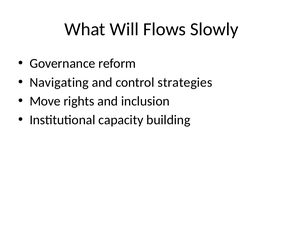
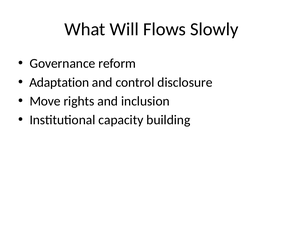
Navigating: Navigating -> Adaptation (59, 82)
strategies: strategies -> disclosure (185, 82)
